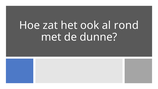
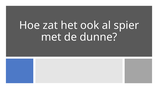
rond: rond -> spier (126, 25)
